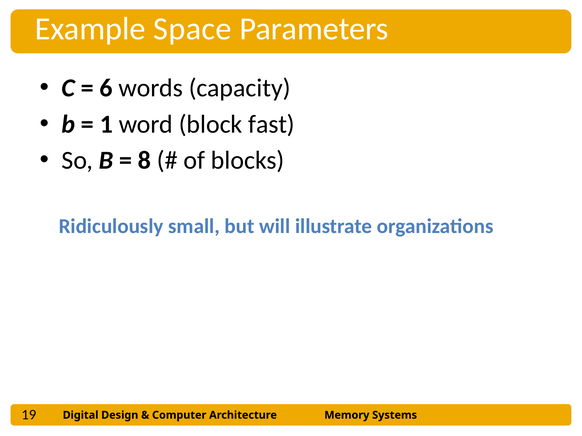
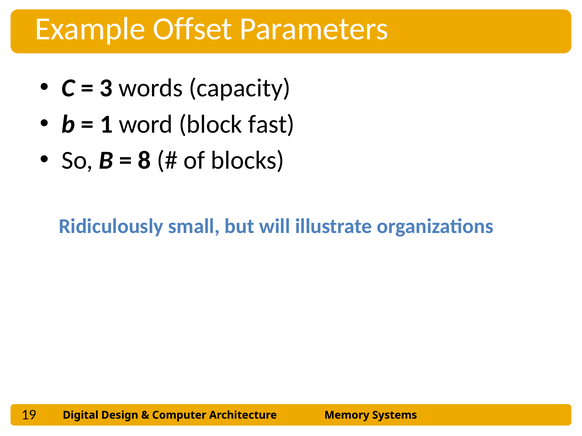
Space: Space -> Offset (193, 29)
6: 6 -> 3 (106, 88)
